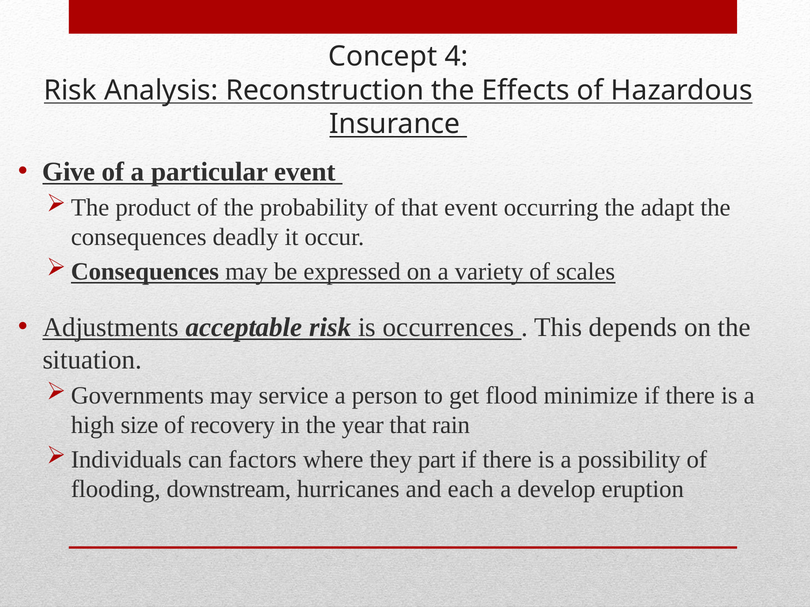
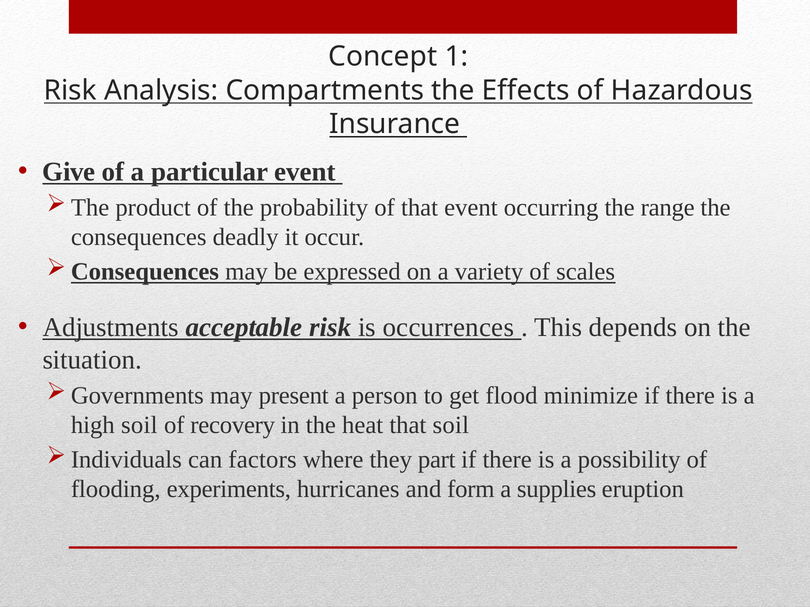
4: 4 -> 1 (456, 57)
Reconstruction: Reconstruction -> Compartments (325, 90)
adapt: adapt -> range (668, 208)
service: service -> present (294, 396)
high size: size -> soil (139, 425)
year: year -> heat (363, 425)
that rain: rain -> soil (451, 425)
downstream: downstream -> experiments (229, 490)
each: each -> form (471, 490)
develop: develop -> supplies (557, 490)
